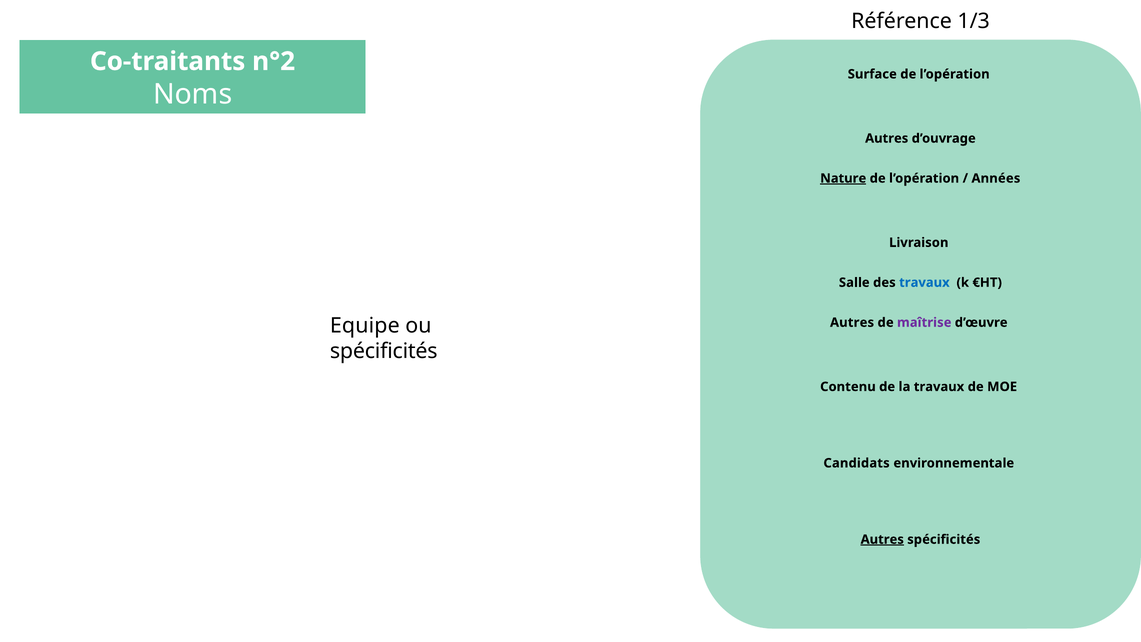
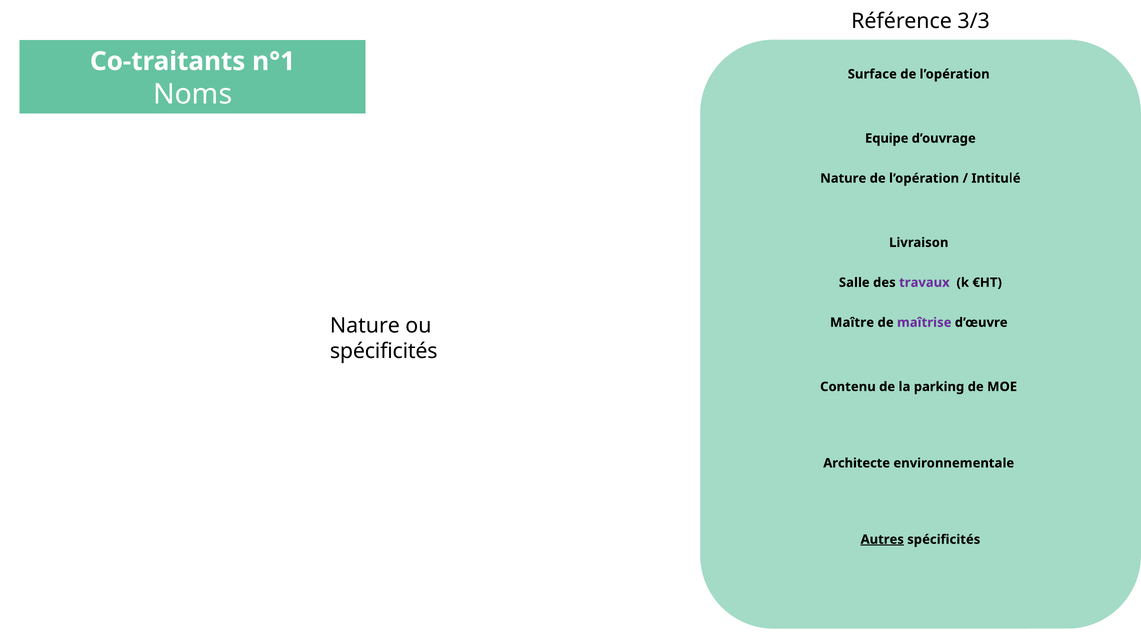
1/3: 1/3 -> 3/3 (974, 21)
n°2: n°2 -> n°1 (274, 61)
Autres: Autres -> Equipe (887, 138)
Nature underline: present -> none (843, 178)
Années: Années -> Intitulé (996, 178)
travaux colour: blue -> purple (924, 282)
Equipe: Equipe -> Nature (365, 326)
Autres: Autres -> Maître (852, 322)
la travaux: travaux -> parking (939, 387)
Candidats: Candidats -> Architecte (857, 463)
